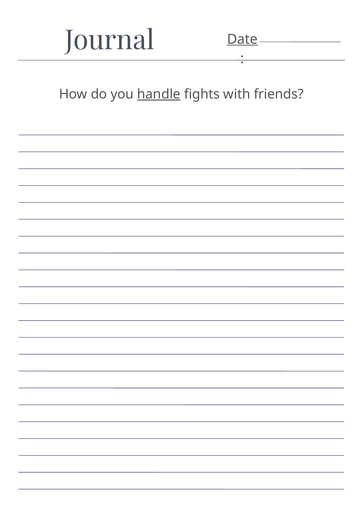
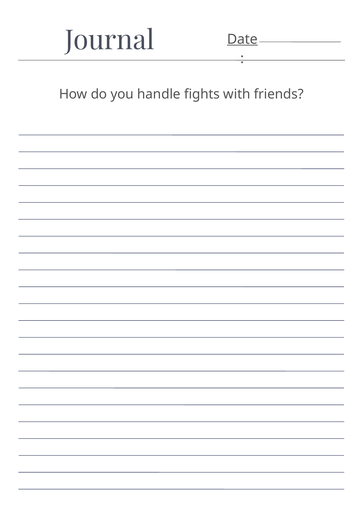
handle underline: present -> none (159, 94)
